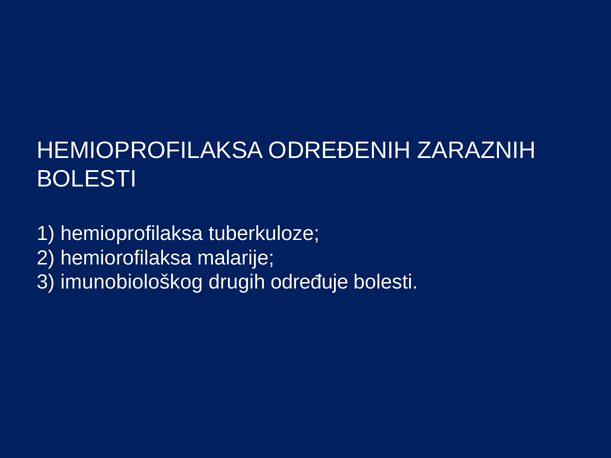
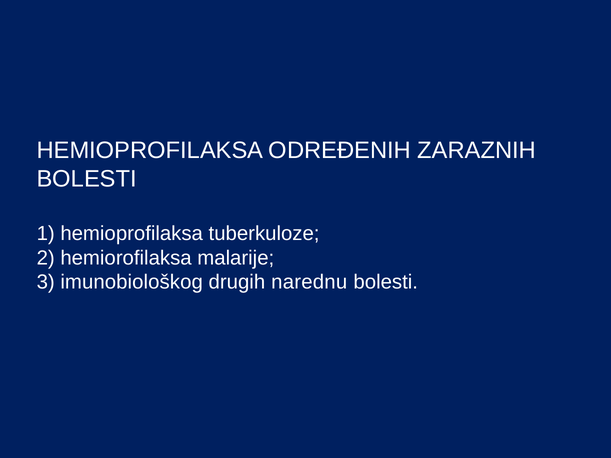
određuje: određuje -> narednu (309, 282)
